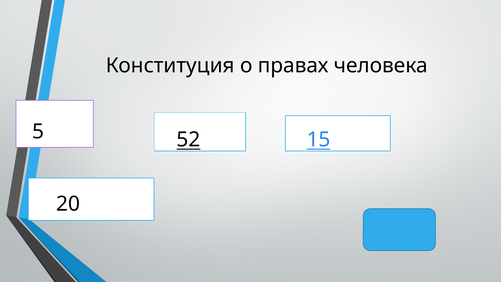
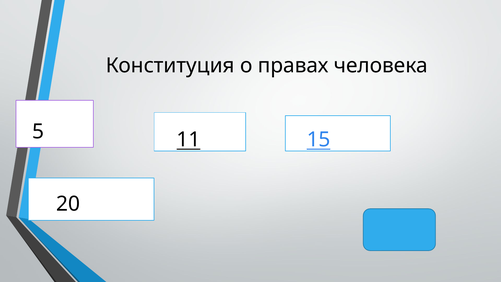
52: 52 -> 11 (189, 140)
